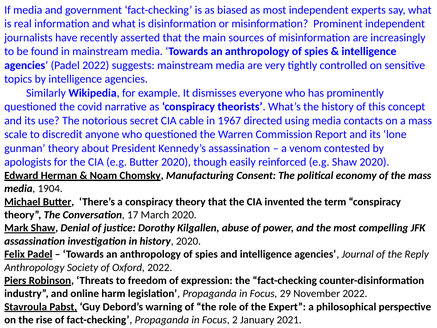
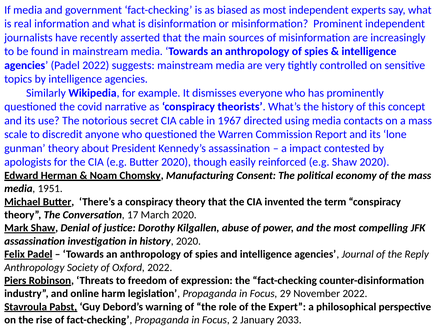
venom: venom -> impact (305, 148)
1904: 1904 -> 1951 (50, 189)
2021: 2021 -> 2033 (289, 320)
